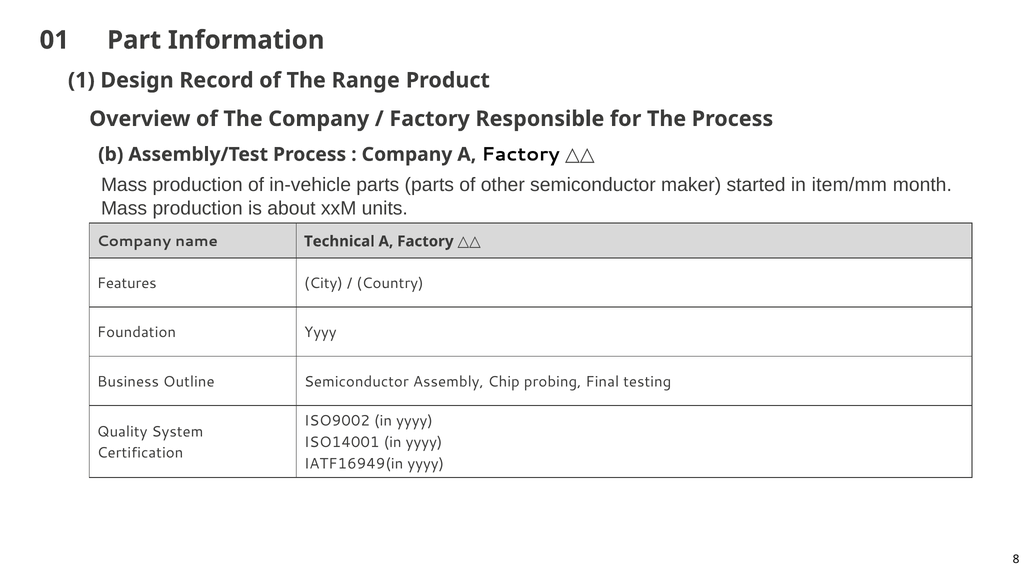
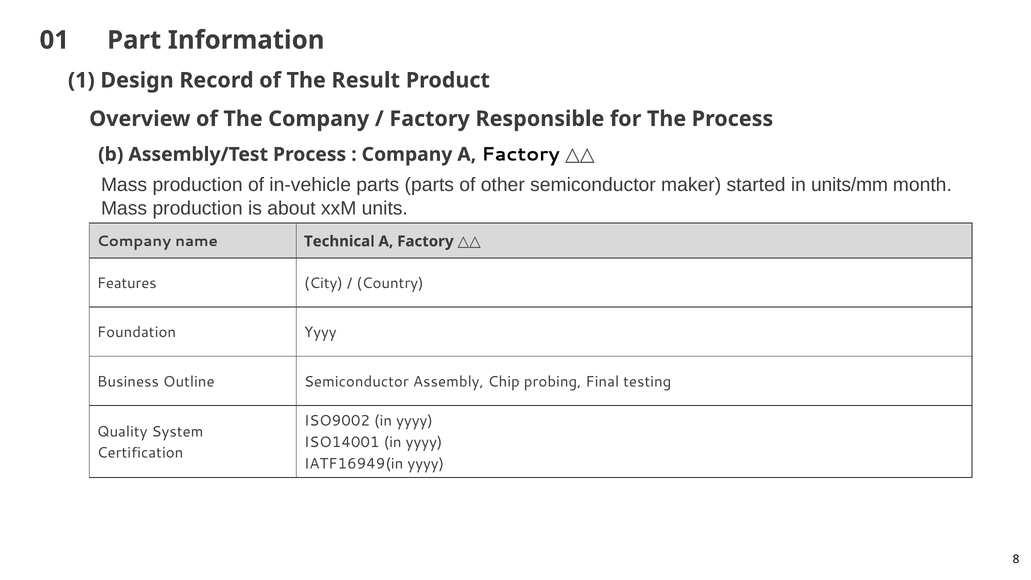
Range: Range -> Result (366, 80)
item/mm: item/mm -> units/mm (850, 185)
